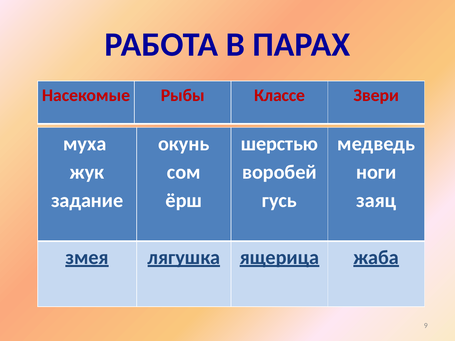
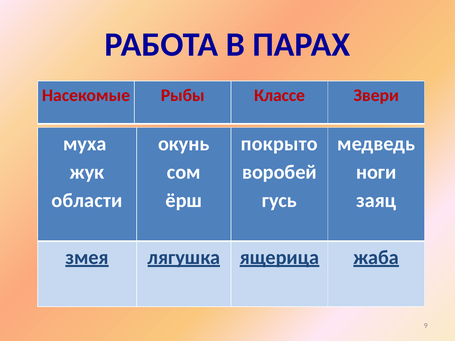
шерстью: шерстью -> покрыто (279, 144)
задание: задание -> области (87, 201)
